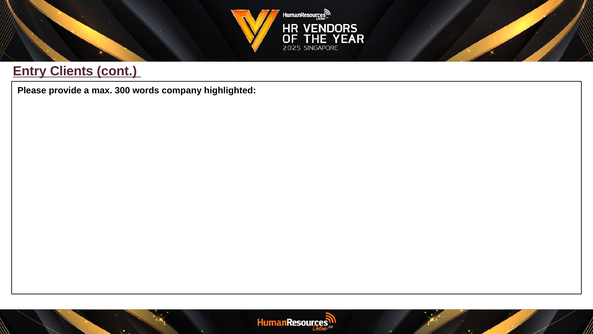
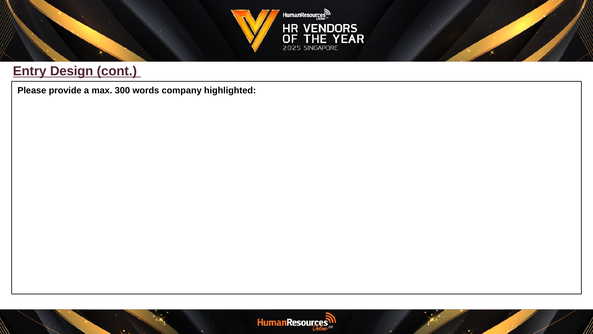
Clients: Clients -> Design (72, 71)
